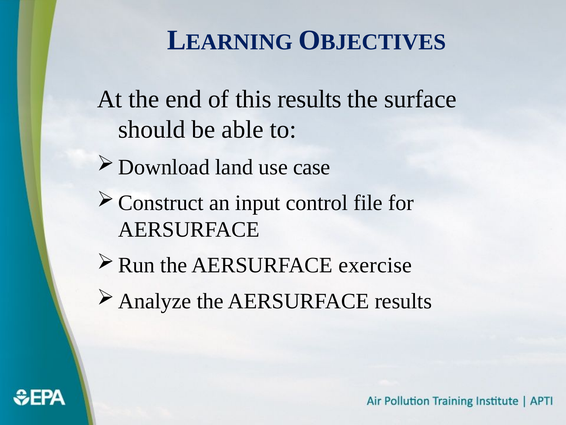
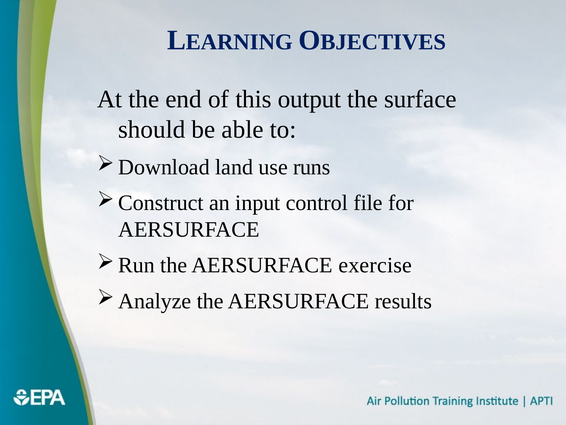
this results: results -> output (309, 99)
case: case -> runs (312, 167)
